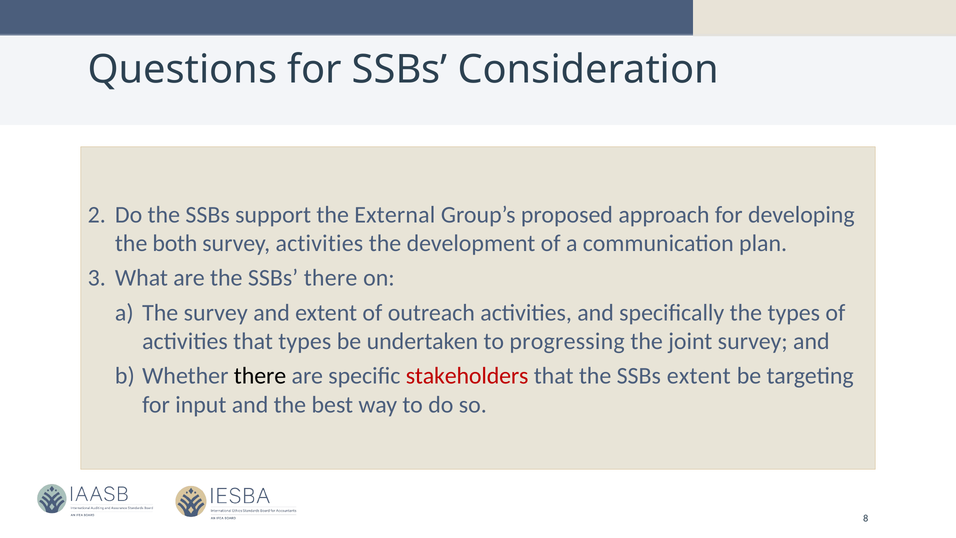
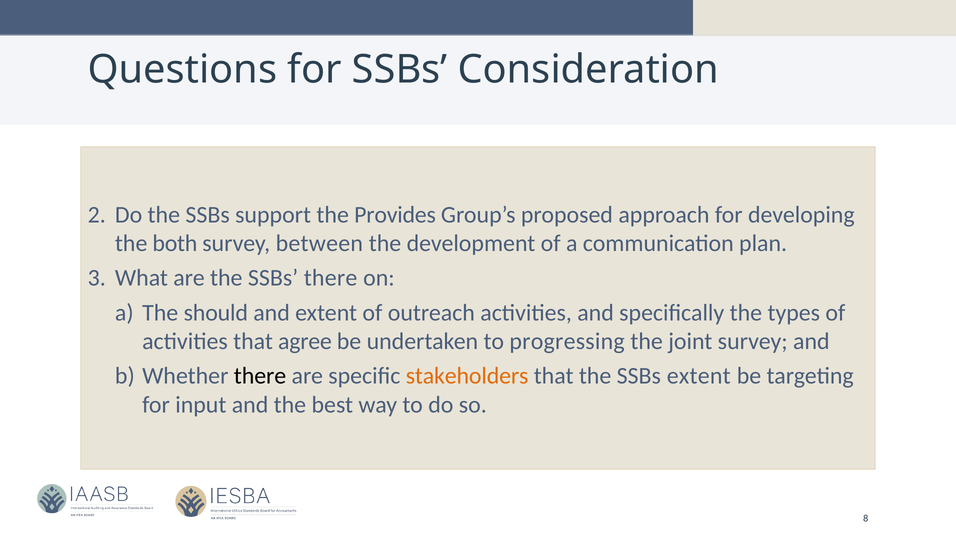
External: External -> Provides (395, 215)
survey activities: activities -> between (319, 243)
The survey: survey -> should (216, 313)
that types: types -> agree (305, 341)
stakeholders colour: red -> orange (467, 376)
